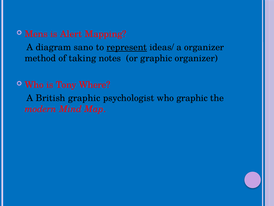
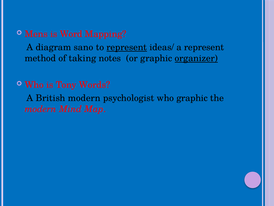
Alert: Alert -> Word (71, 34)
a organizer: organizer -> represent (204, 47)
organizer underline: none -> present (196, 58)
Where: Where -> Words (95, 85)
British graphic: graphic -> modern (84, 98)
